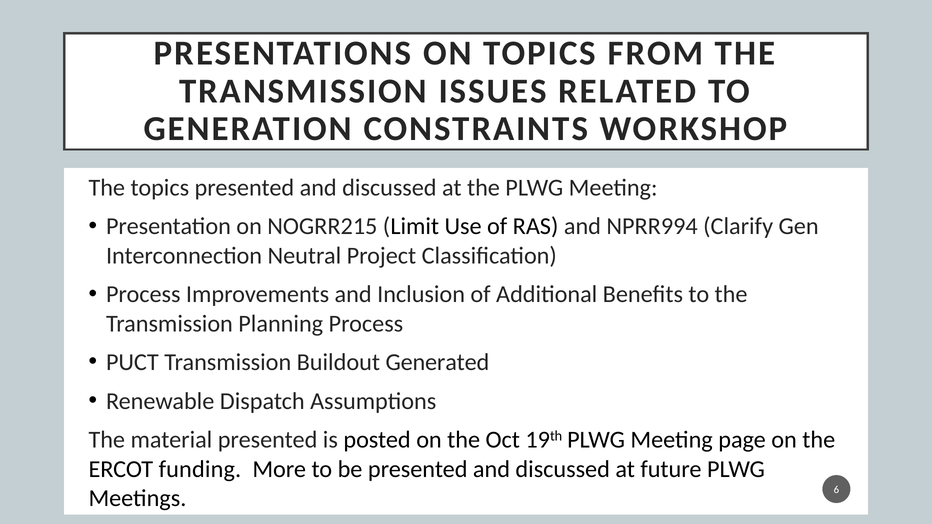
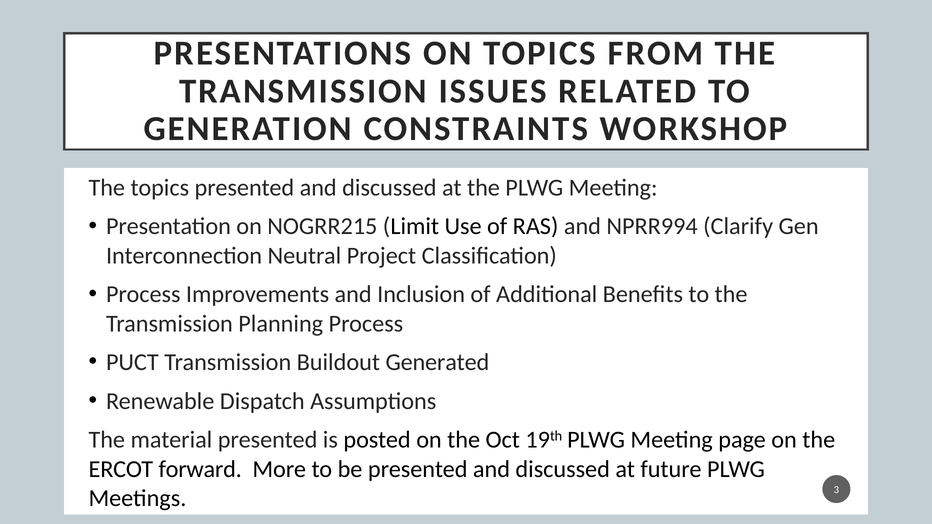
funding: funding -> forward (200, 469)
6: 6 -> 3 (836, 490)
